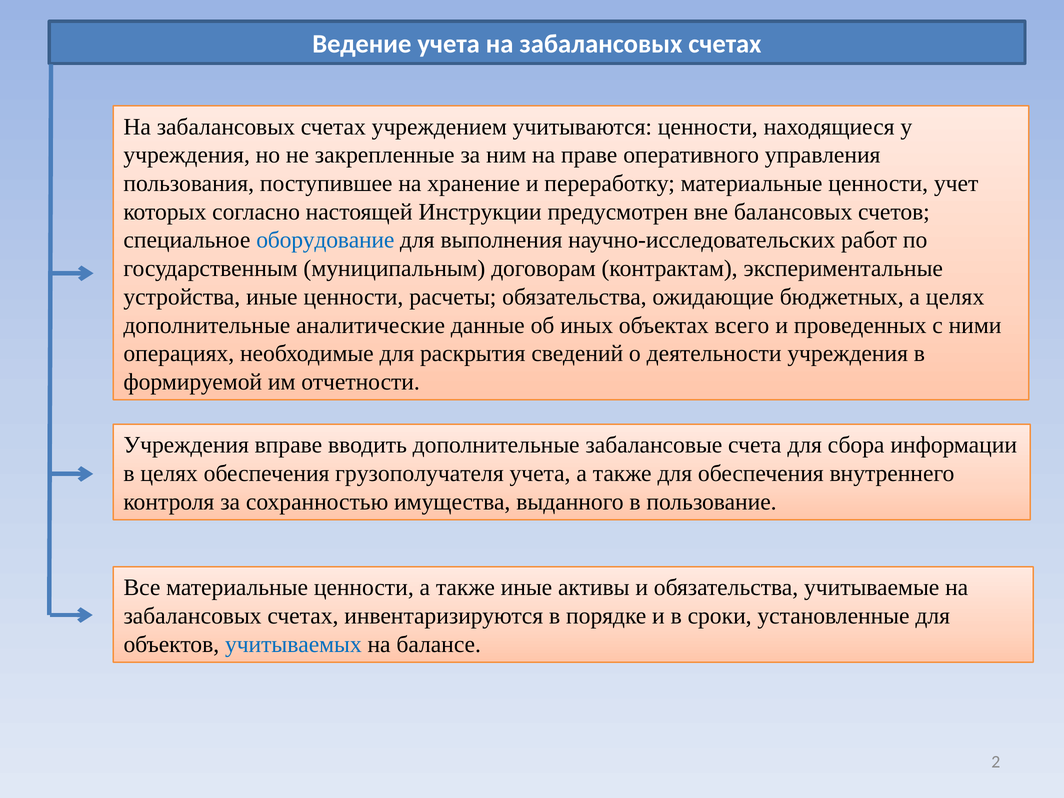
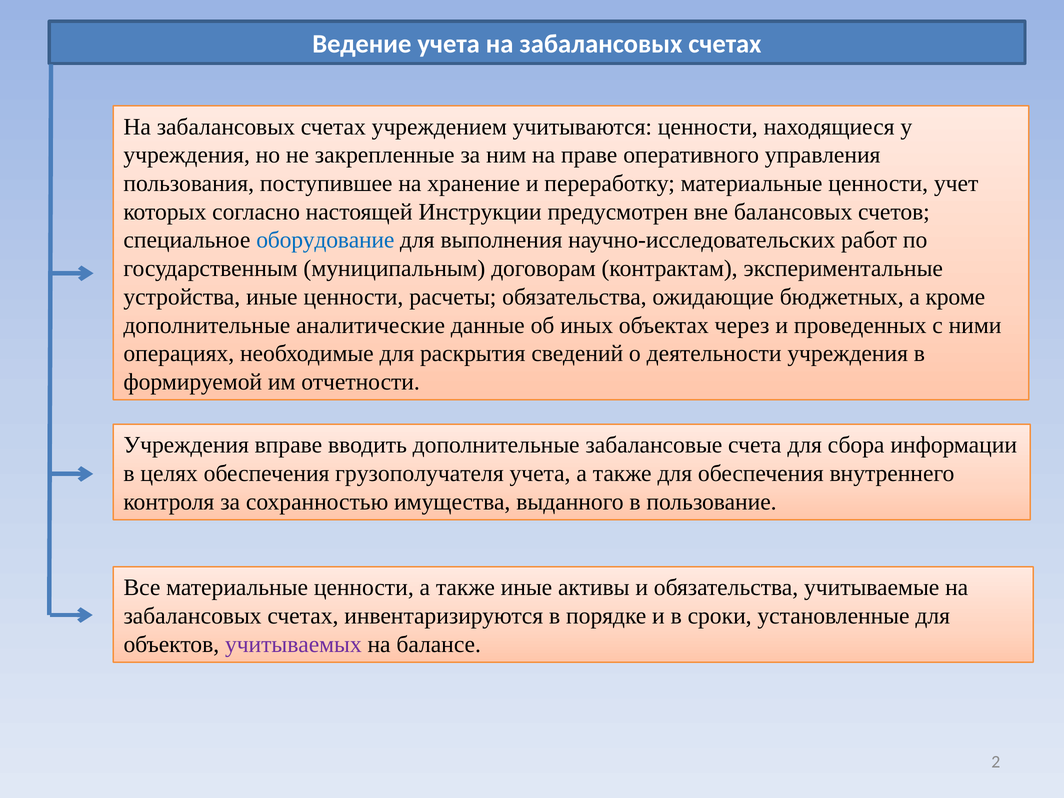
а целях: целях -> кроме (955, 297)
всего: всего -> через (742, 325)
учитываемых colour: blue -> purple (293, 644)
